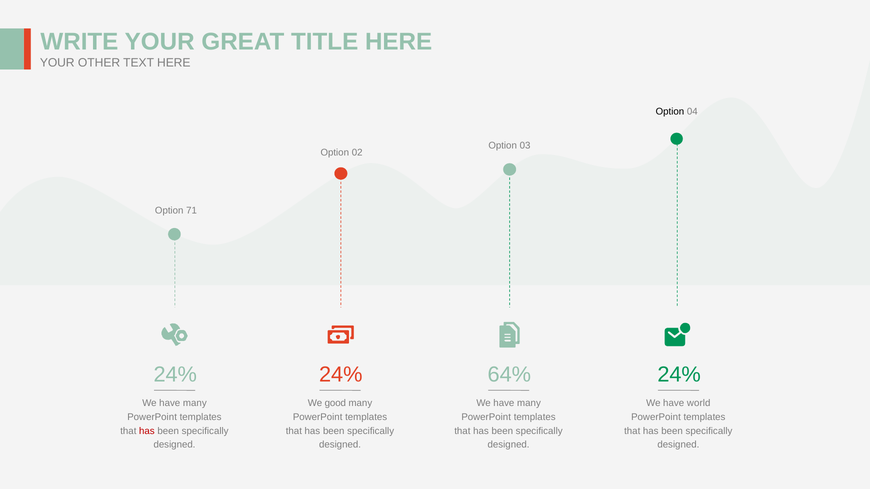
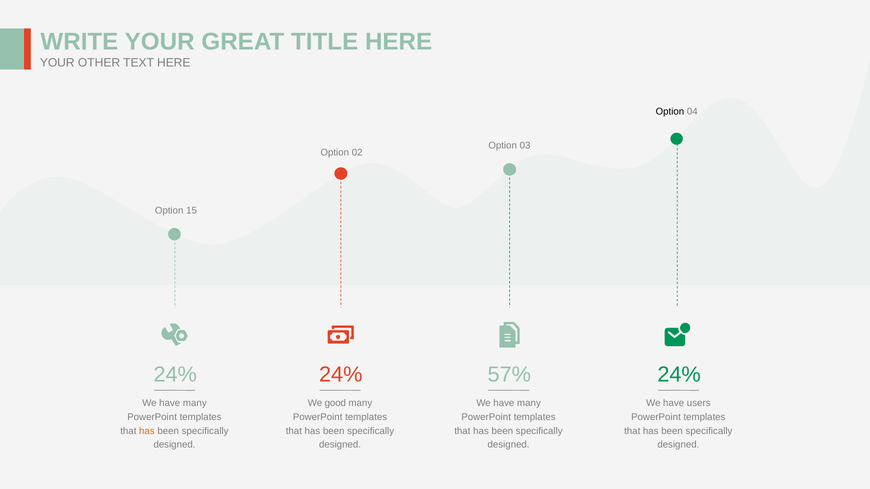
71: 71 -> 15 (192, 211)
64%: 64% -> 57% (509, 375)
world: world -> users (699, 403)
has colour: red -> orange (147, 431)
